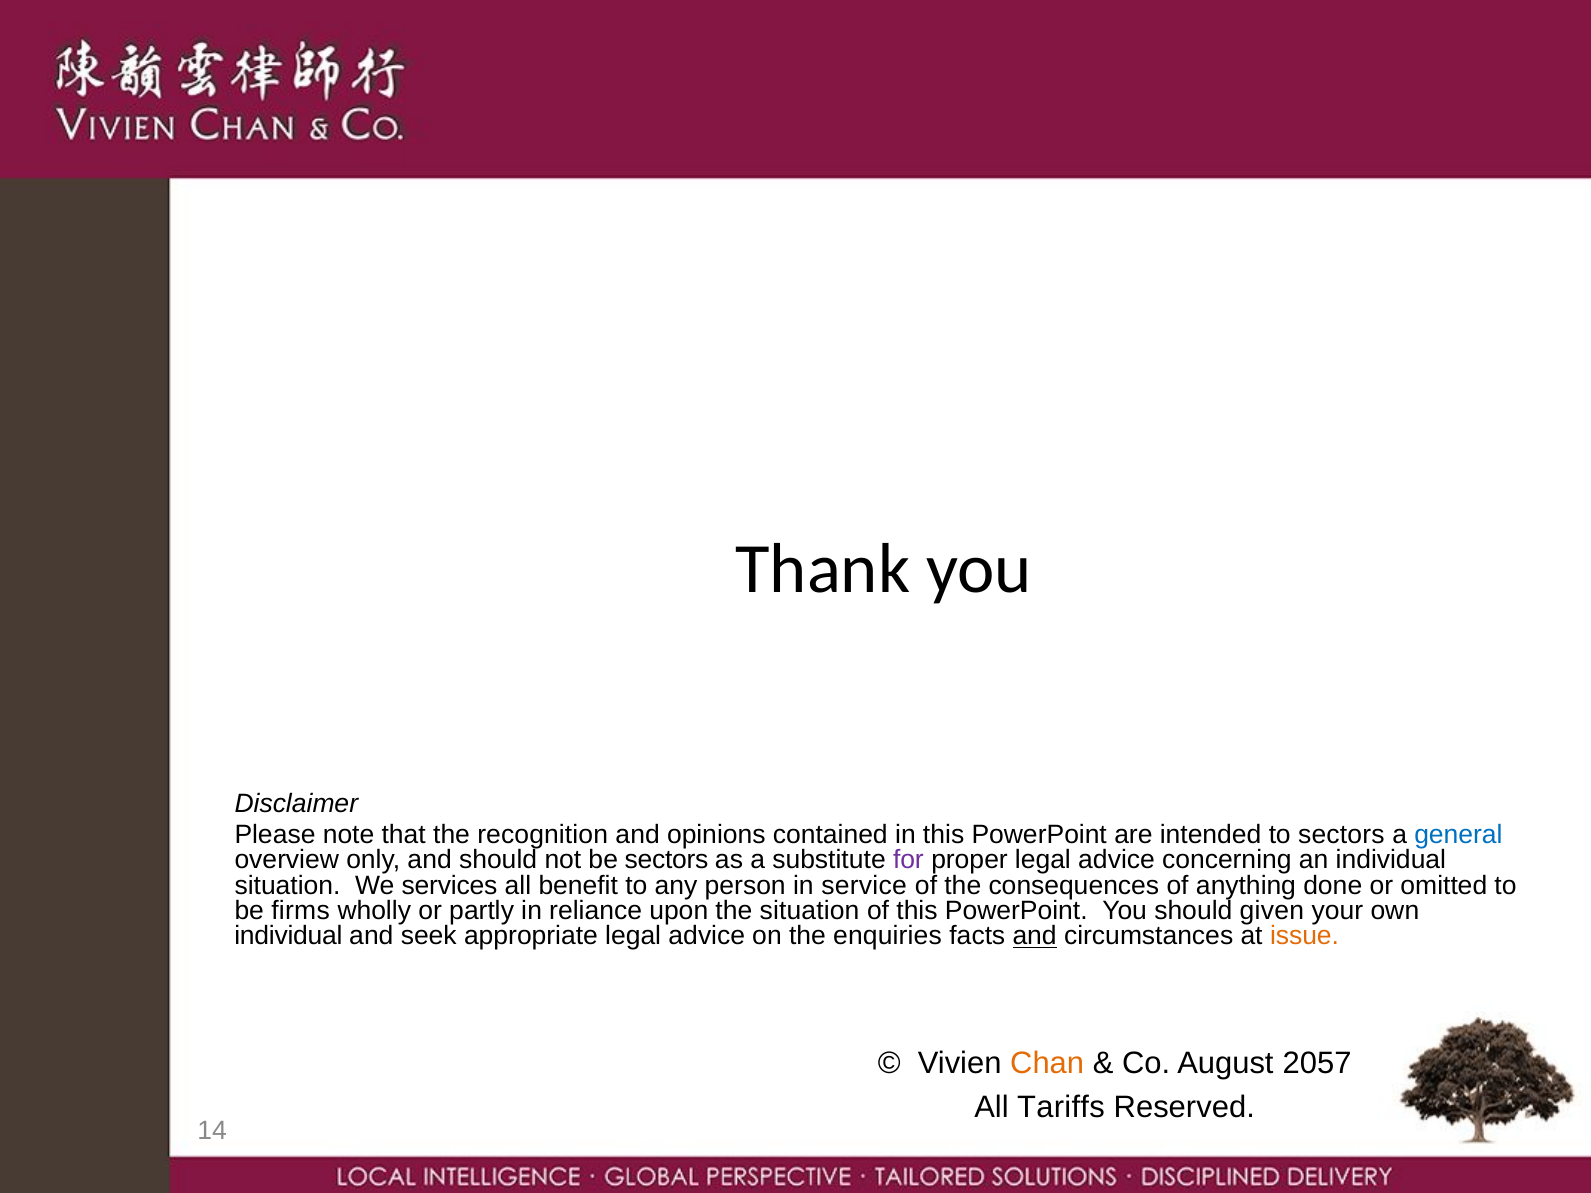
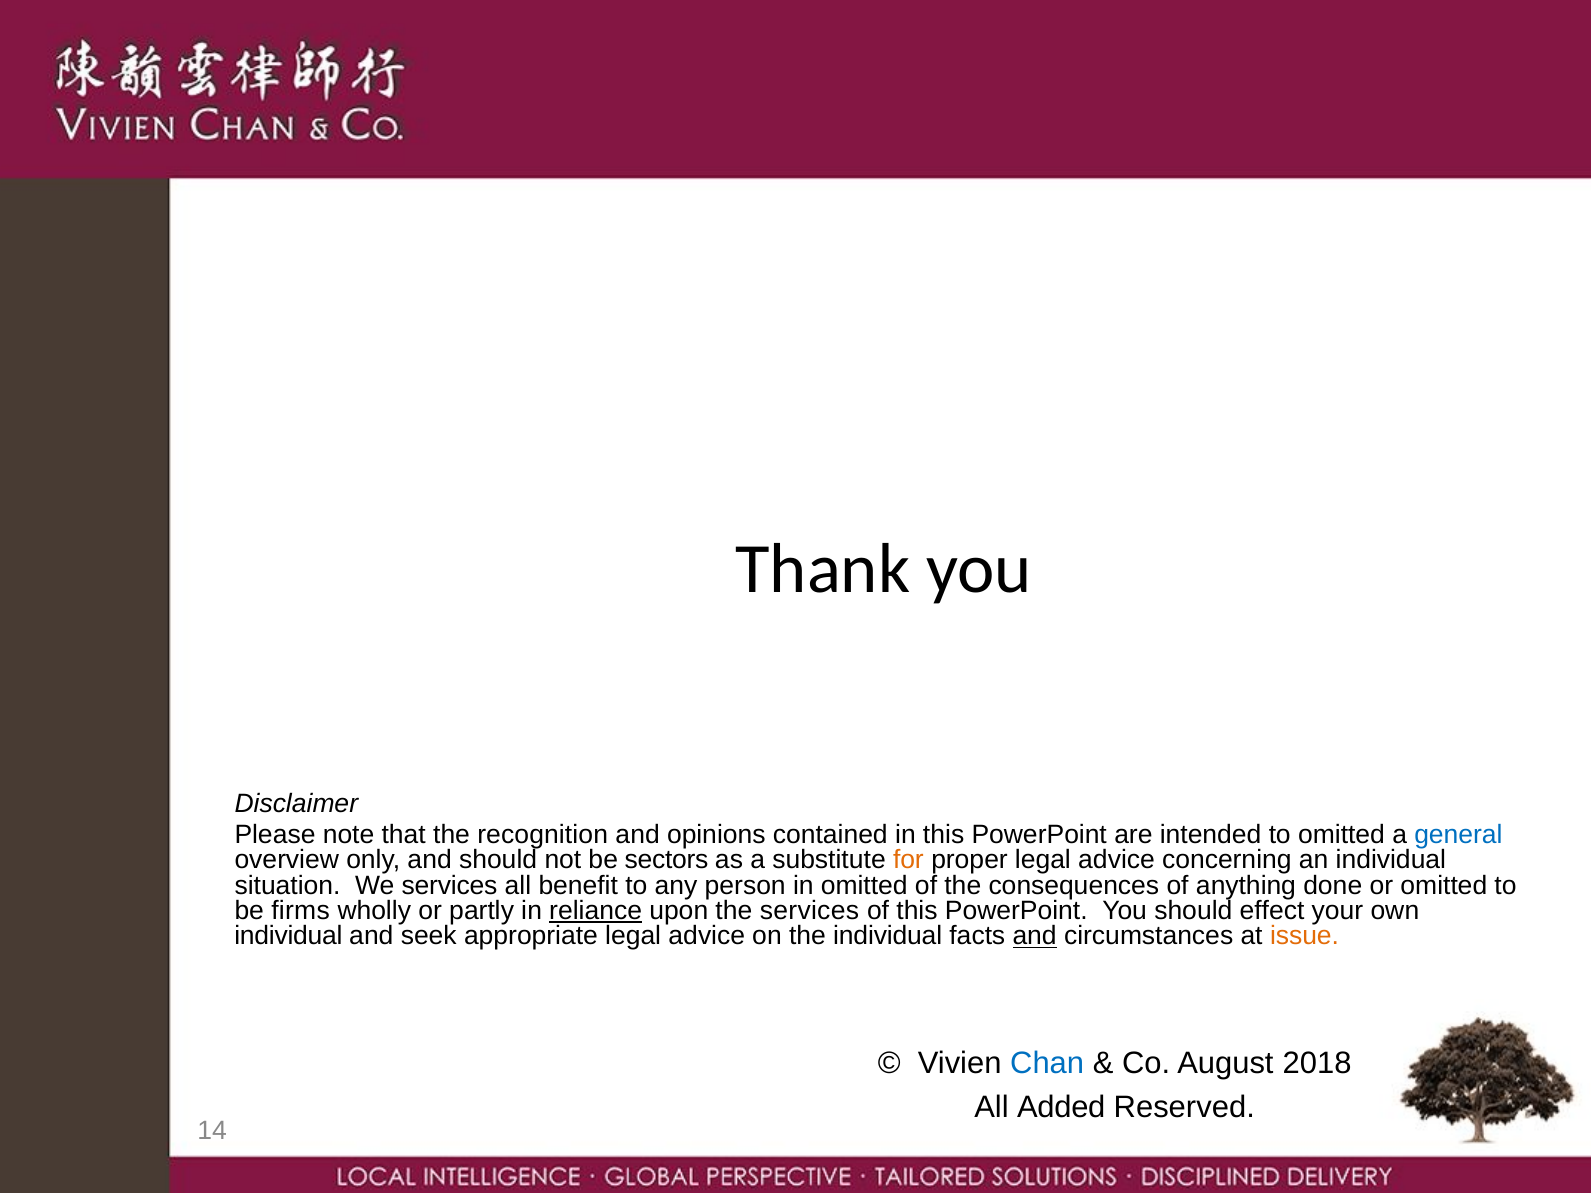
to sectors: sectors -> omitted (1341, 835)
for colour: purple -> orange (908, 860)
in service: service -> omitted (864, 886)
reliance underline: none -> present (596, 911)
the situation: situation -> services (809, 911)
given: given -> effect (1272, 911)
the enquiries: enquiries -> individual (888, 936)
Chan colour: orange -> blue (1047, 1064)
2057: 2057 -> 2018 (1317, 1064)
Tariffs: Tariffs -> Added (1061, 1107)
